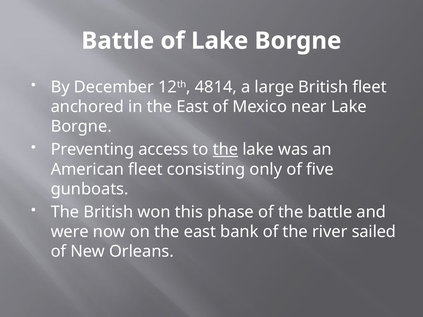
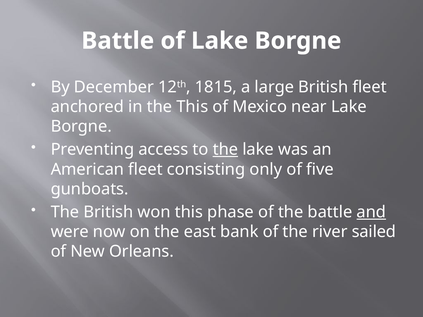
4814: 4814 -> 1815 (216, 87)
in the East: East -> This (192, 107)
and underline: none -> present (371, 212)
